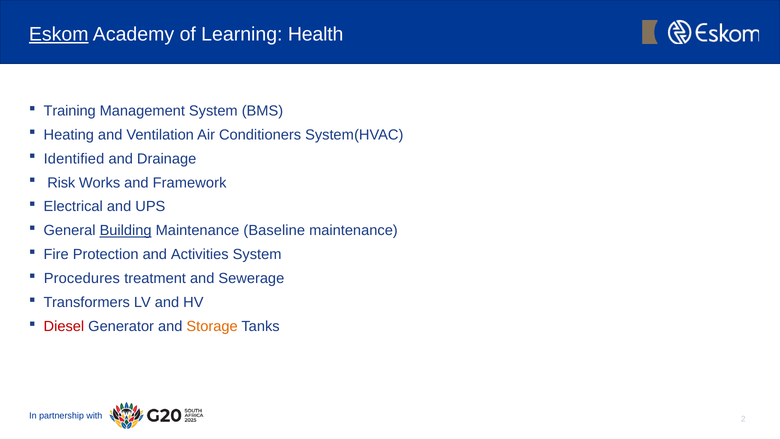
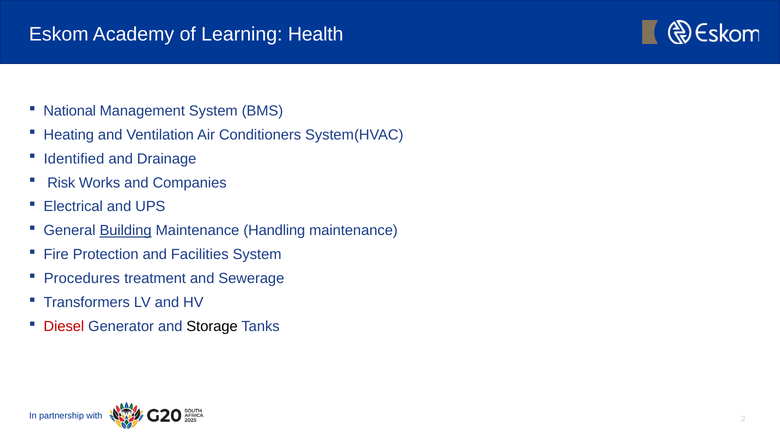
Eskom underline: present -> none (59, 34)
Training: Training -> National (70, 111)
Framework: Framework -> Companies (190, 183)
Baseline: Baseline -> Handling (274, 230)
Activities: Activities -> Facilities (200, 254)
Storage colour: orange -> black (212, 326)
